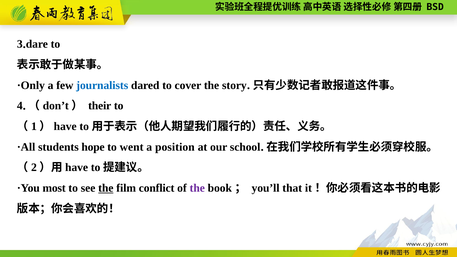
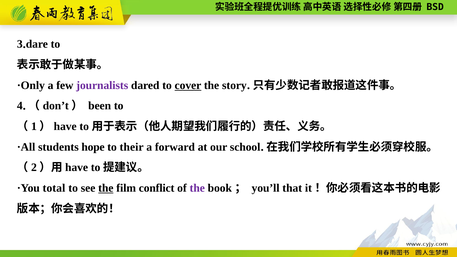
journalists colour: blue -> purple (102, 85)
cover underline: none -> present (188, 85)
their: their -> been (100, 106)
went: went -> their (132, 147)
position: position -> forward (175, 147)
most: most -> total (54, 188)
